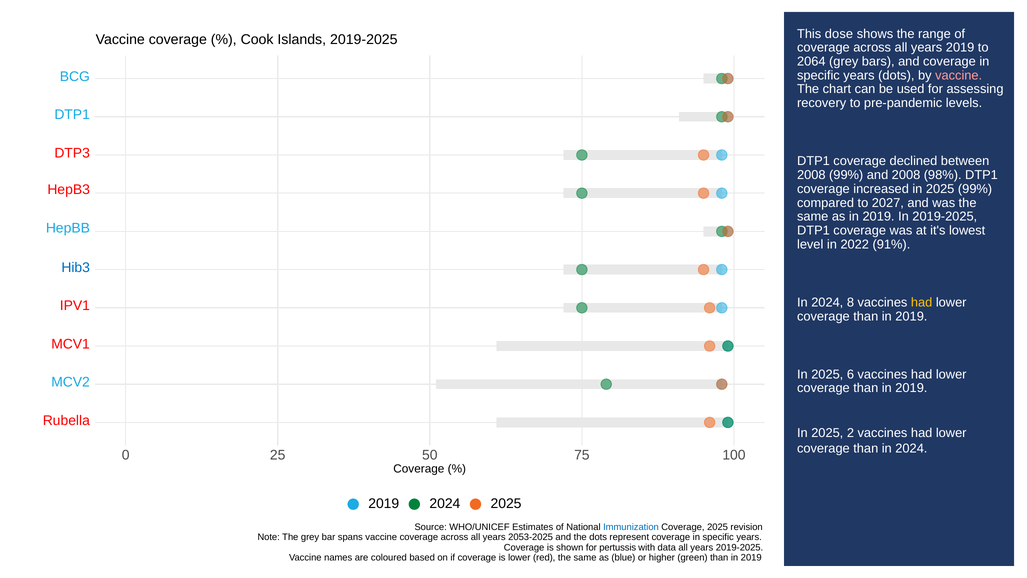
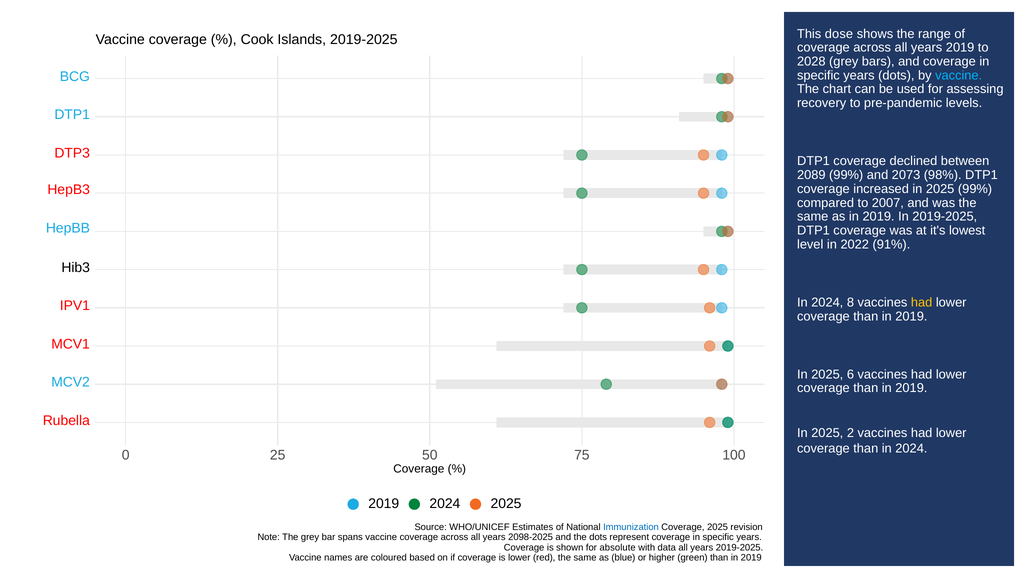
2064: 2064 -> 2028 (811, 61)
vaccine colour: pink -> light blue (959, 75)
2008: 2008 -> 2089 (811, 175)
and 2008: 2008 -> 2073 (906, 175)
2027: 2027 -> 2007 (888, 203)
Hib3 colour: blue -> black (76, 267)
2053-2025: 2053-2025 -> 2098-2025 (531, 537)
pertussis: pertussis -> absolute (618, 547)
